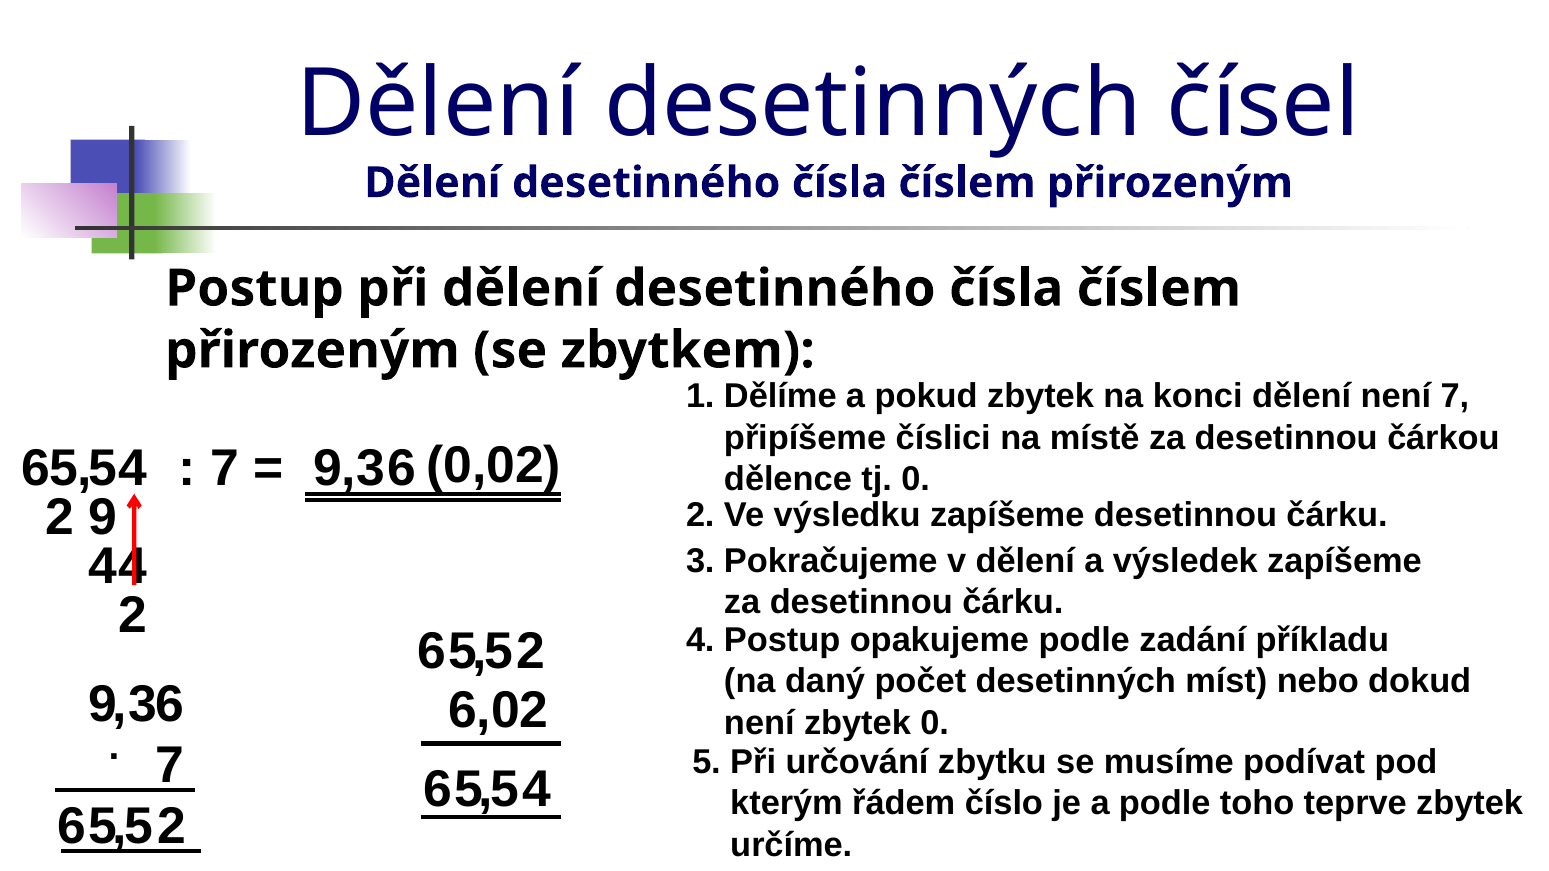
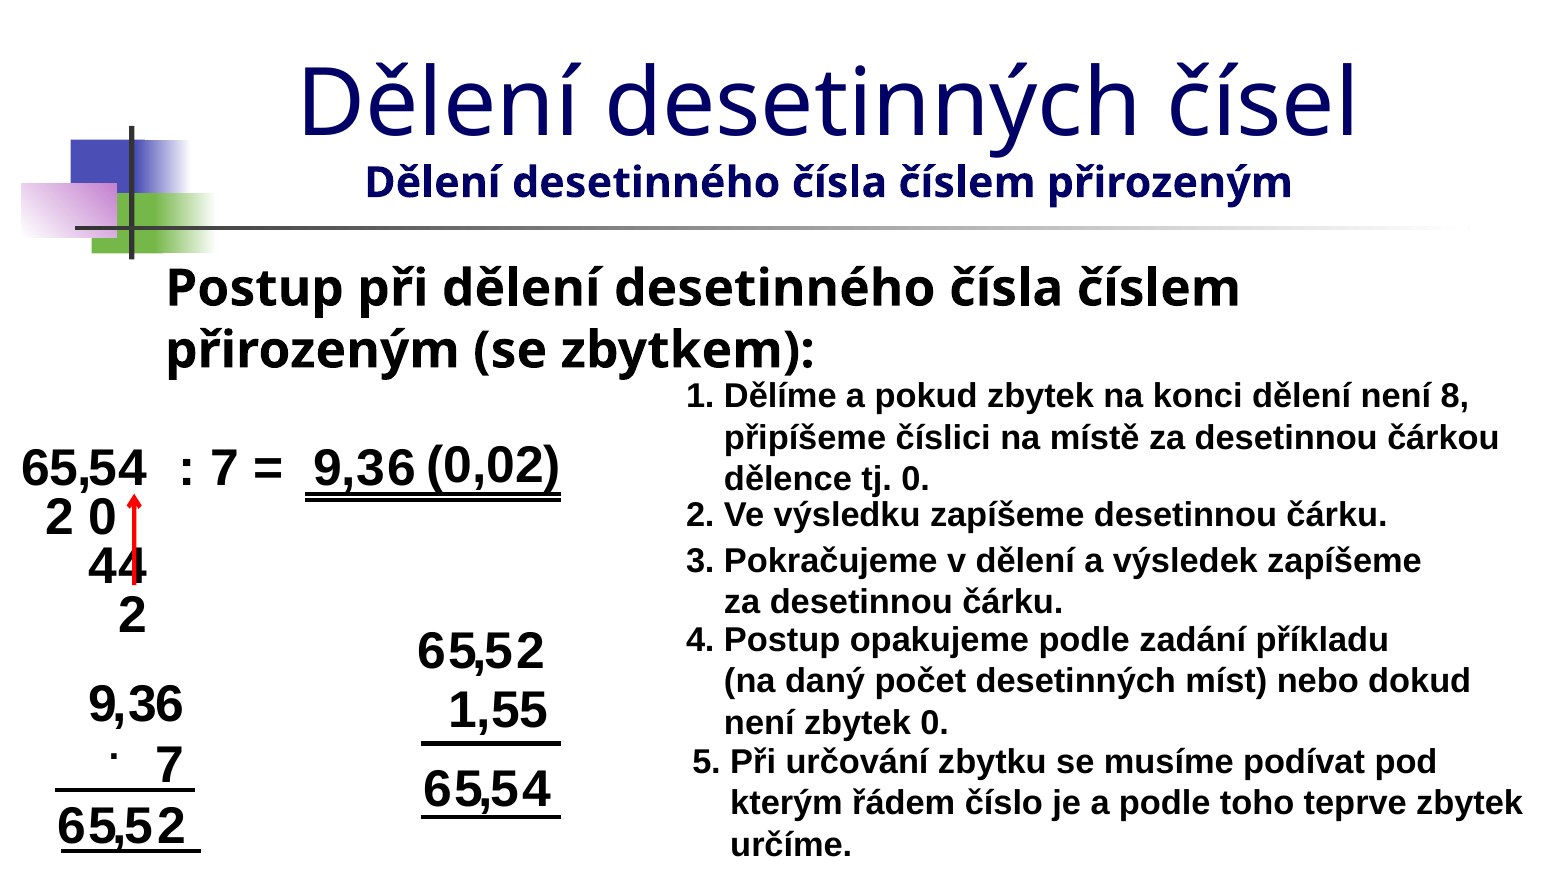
není 7: 7 -> 8 (1455, 397)
2 9: 9 -> 0 (103, 518)
6,02: 6,02 -> 1,55 (498, 711)
